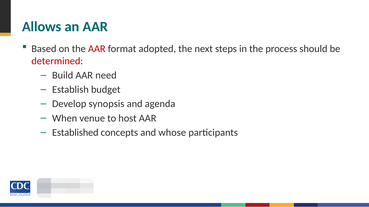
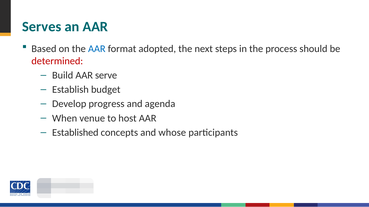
Allows: Allows -> Serves (42, 27)
AAR colour: red -> blue (97, 49)
need: need -> serve (106, 75)
synopsis: synopsis -> progress (107, 104)
